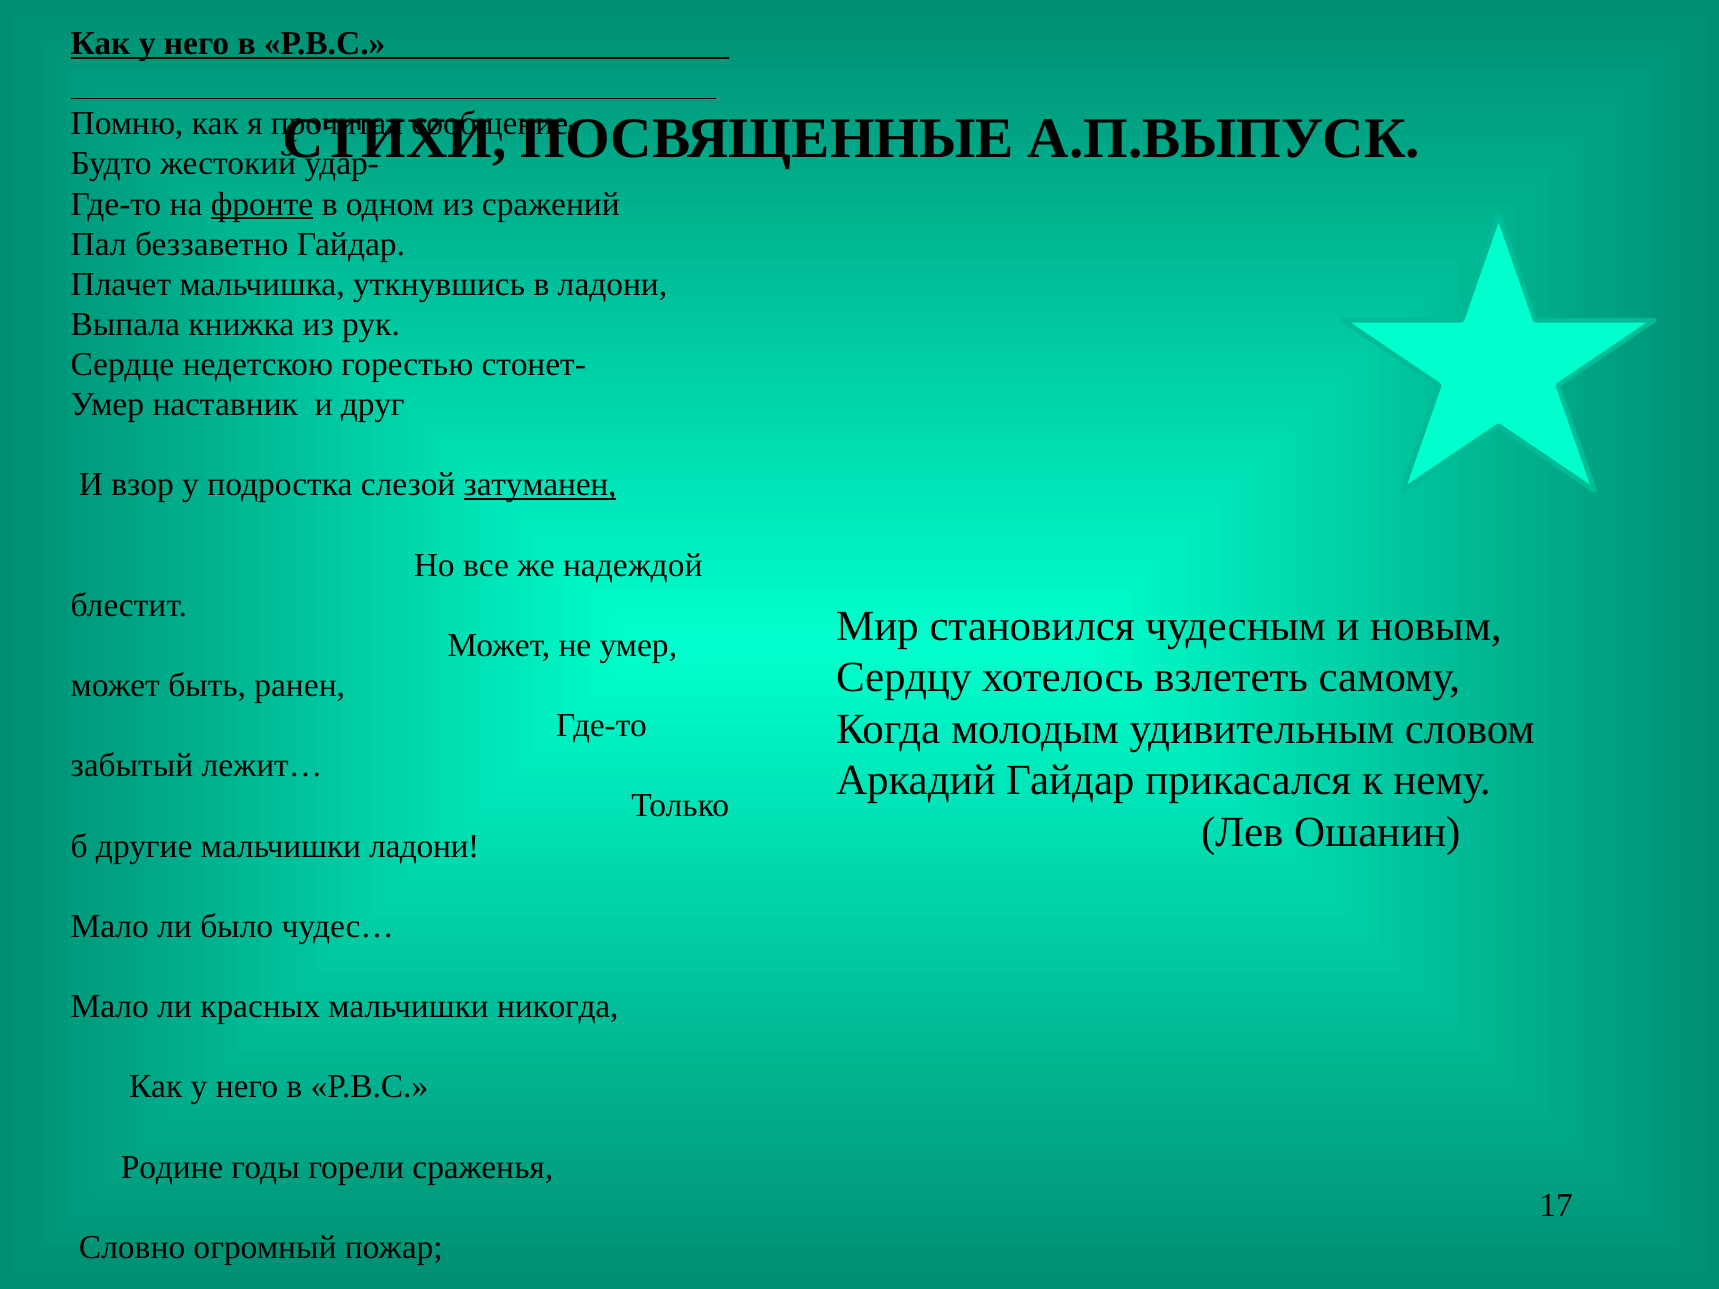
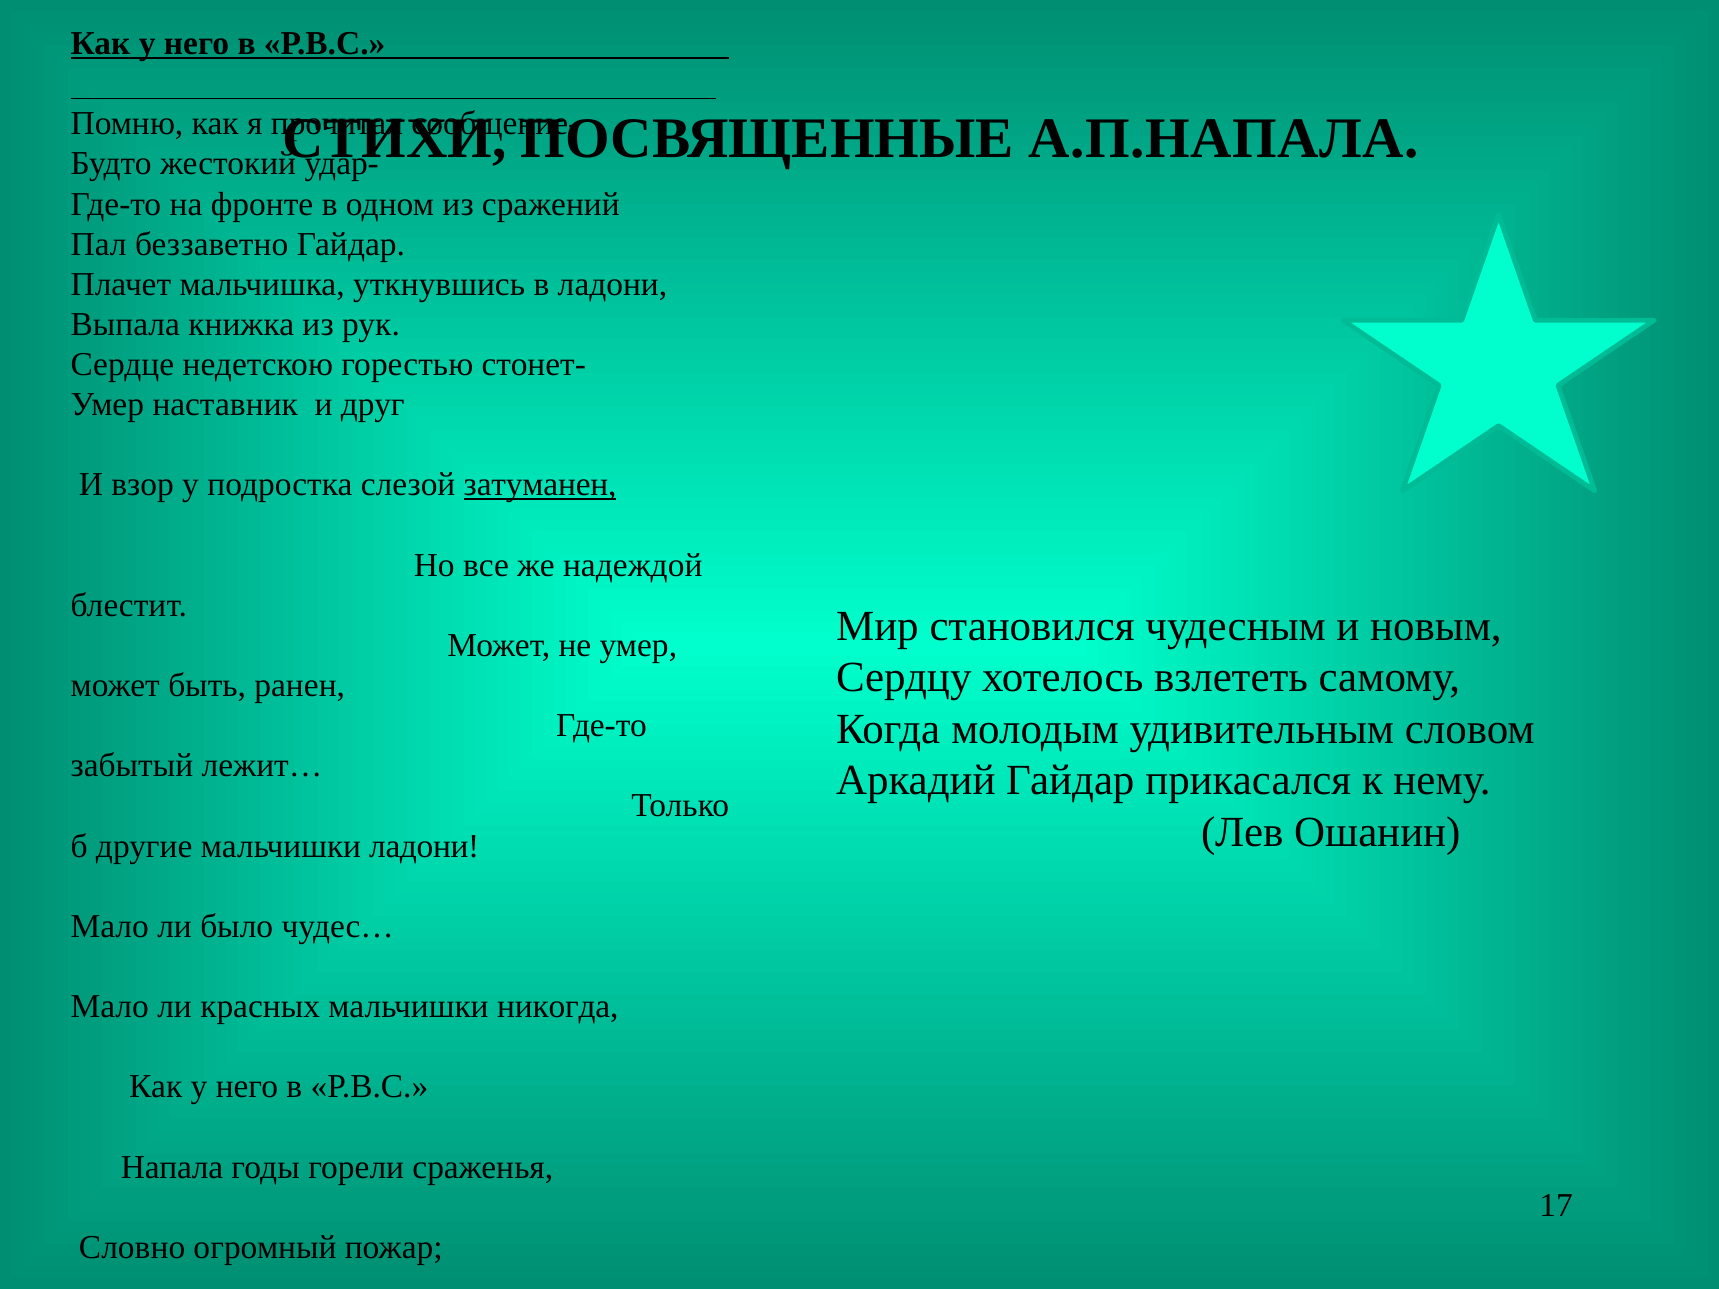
А.П.ВЫПУСК: А.П.ВЫПУСК -> А.П.НАПАЛА (1224, 138)
фронте underline: present -> none (262, 204)
Родине: Родине -> Напала (172, 1167)
